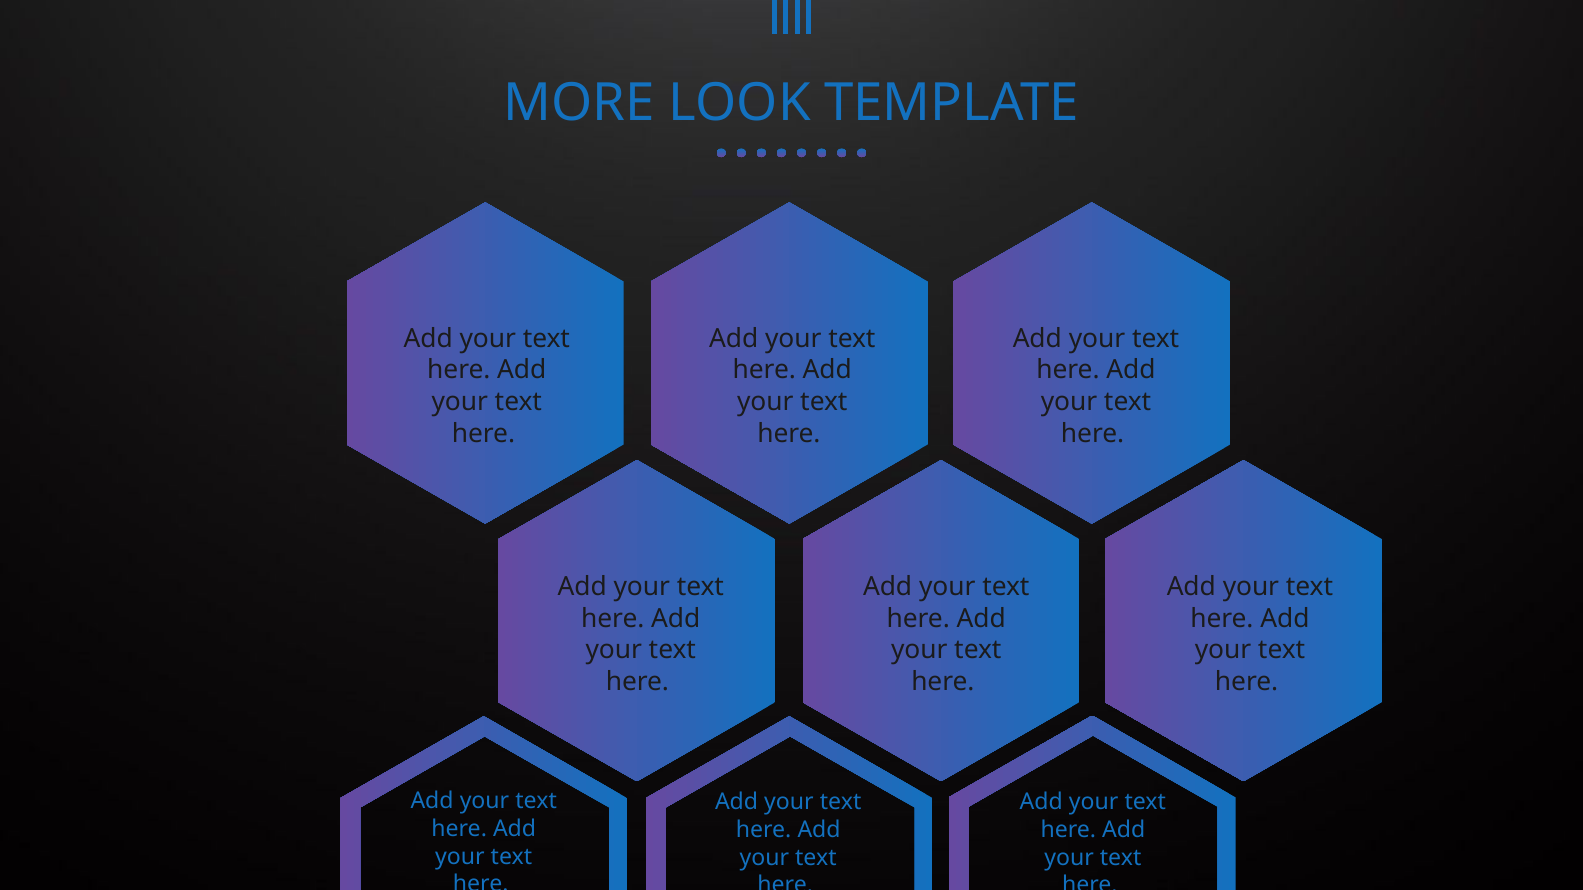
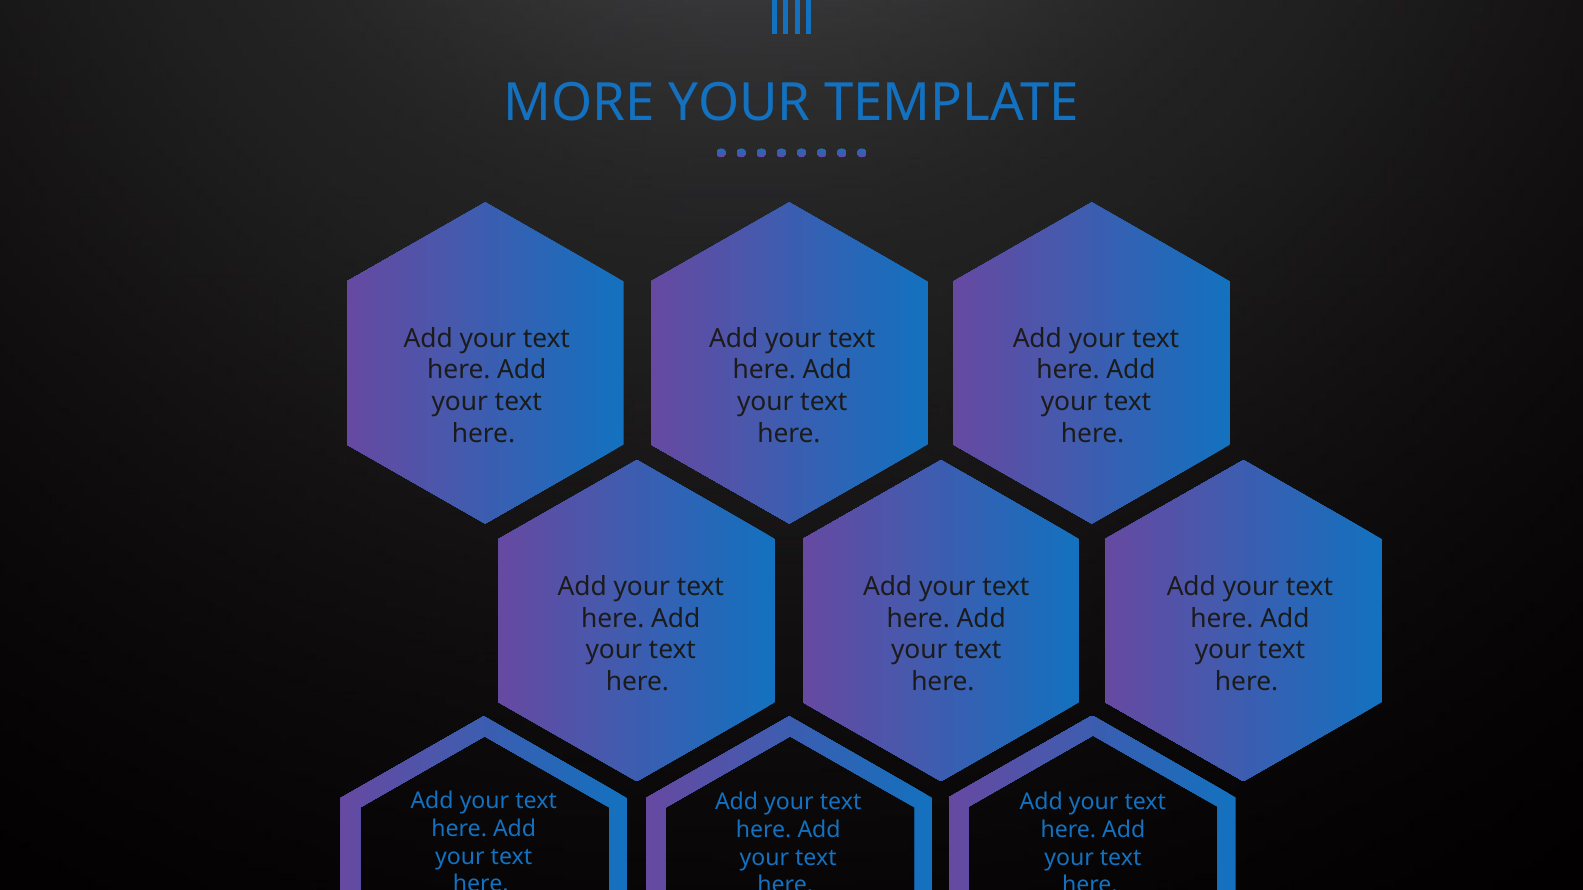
MORE LOOK: LOOK -> YOUR (739, 103)
